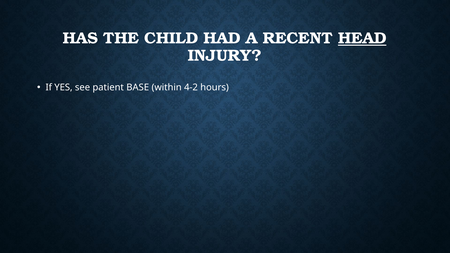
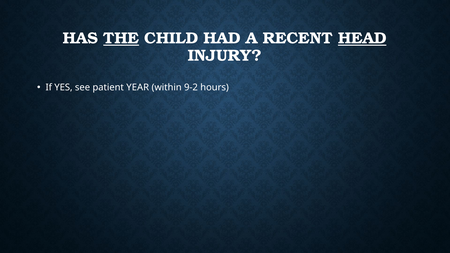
THE underline: none -> present (121, 38)
BASE: BASE -> YEAR (138, 88)
4-2: 4-2 -> 9-2 (191, 88)
